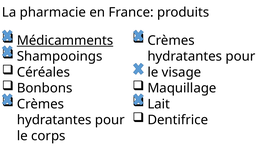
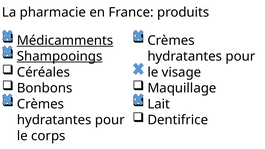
Shampooings underline: none -> present (60, 56)
